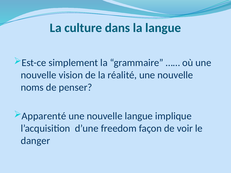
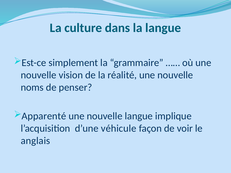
freedom: freedom -> véhicule (119, 129)
danger: danger -> anglais (35, 141)
